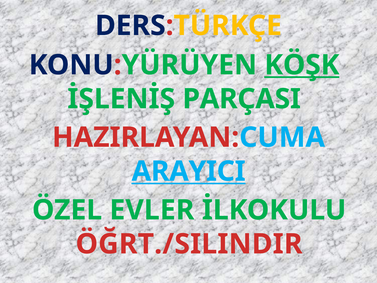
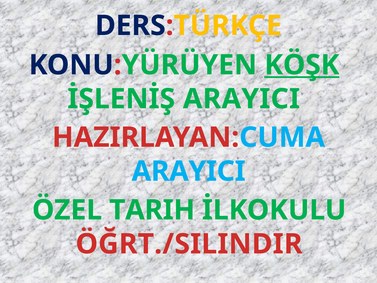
İŞLENİŞ PARÇASI: PARÇASI -> ARAYICI (241, 99)
ARAYICI underline: present -> none (189, 171)
EVLER: EVLER -> TARIH (152, 210)
